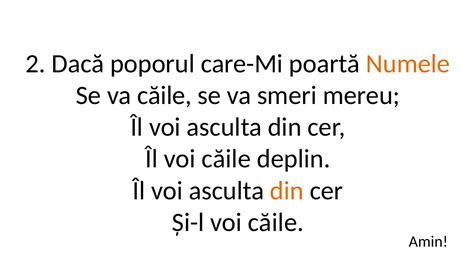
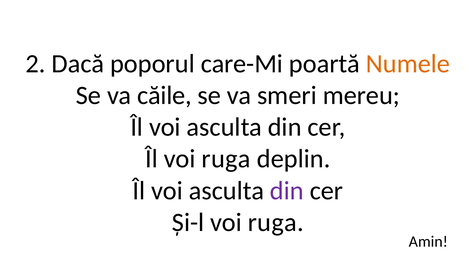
Îl voi căile: căile -> ruga (226, 159)
din colour: orange -> purple (287, 190)
Și-l voi căile: căile -> ruga (276, 222)
